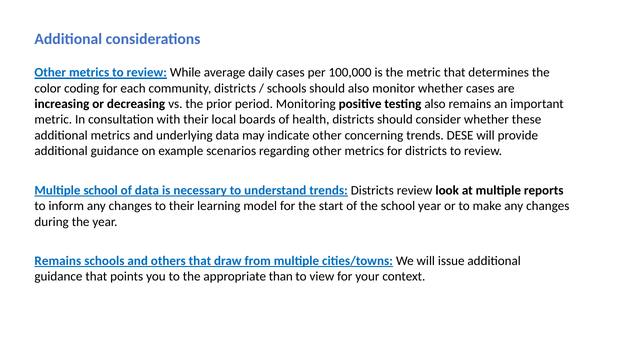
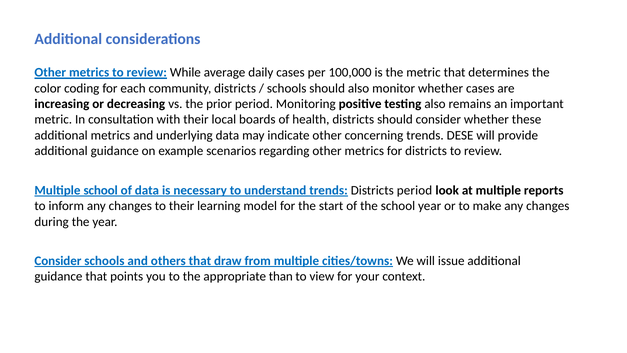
Districts review: review -> period (414, 190)
Remains: Remains -> Consider (58, 261)
